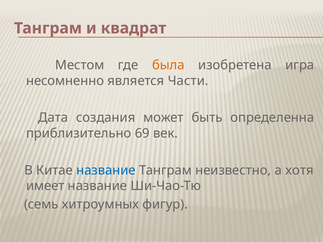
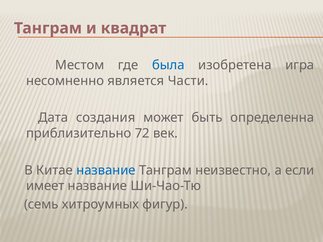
была colour: orange -> blue (168, 65)
69: 69 -> 72 (142, 133)
хотя: хотя -> если (300, 170)
